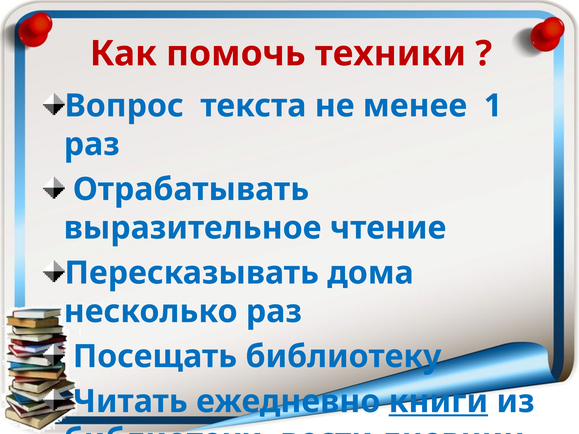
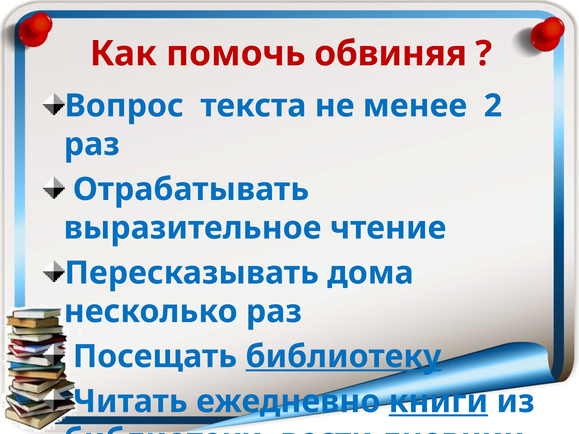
техники: техники -> обвиняя (391, 54)
1: 1 -> 2 (493, 106)
библиотеку underline: none -> present (343, 357)
